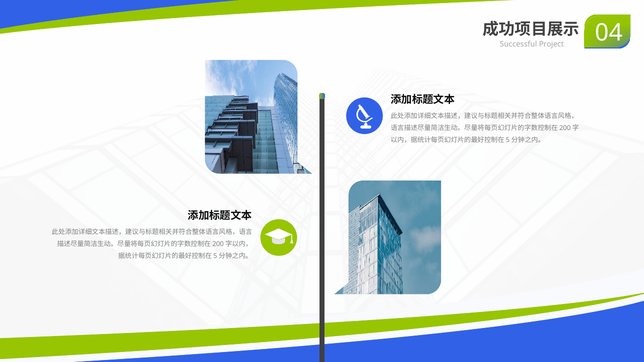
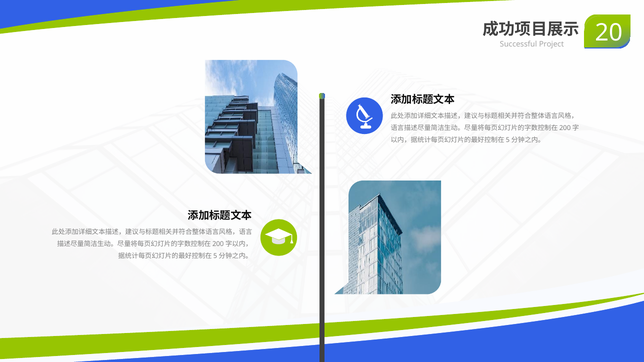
04: 04 -> 20 (609, 33)
